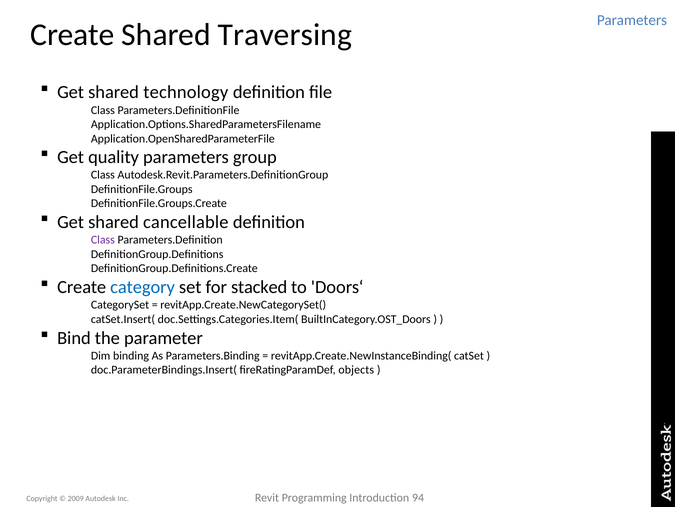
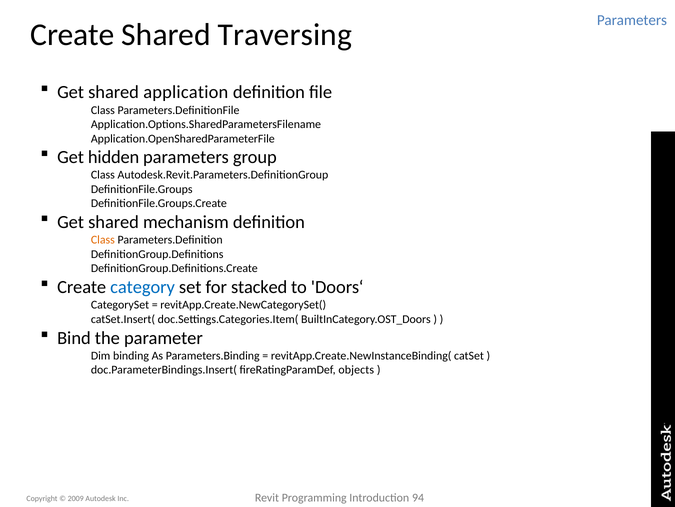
technology: technology -> application (186, 92)
quality: quality -> hidden (114, 157)
cancellable: cancellable -> mechanism (186, 222)
Class colour: purple -> orange (103, 240)
